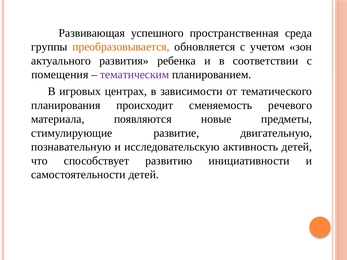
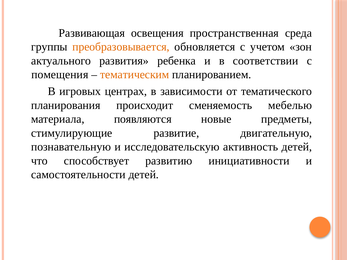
успешного: успешного -> освещения (157, 33)
тематическим colour: purple -> orange (135, 75)
речевого: речевого -> мебелью (290, 105)
